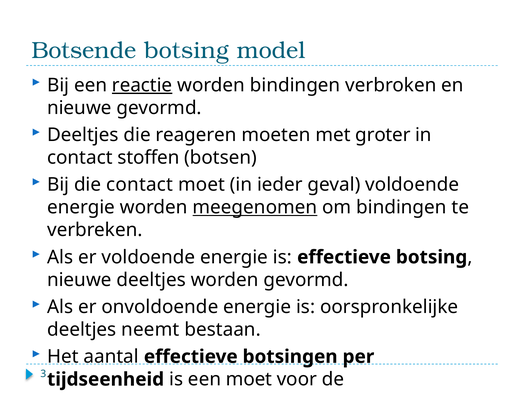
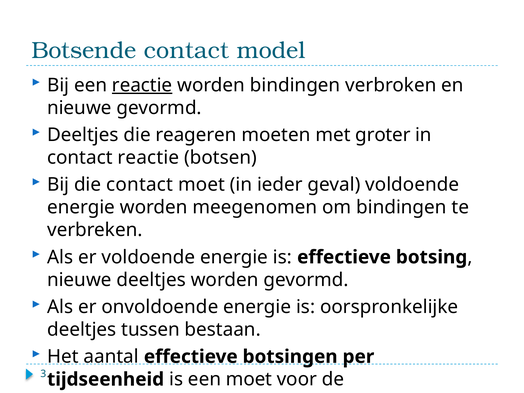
Botsende botsing: botsing -> contact (186, 51)
contact stoffen: stoffen -> reactie (148, 158)
meegenomen underline: present -> none (255, 207)
neemt: neemt -> tussen (151, 330)
